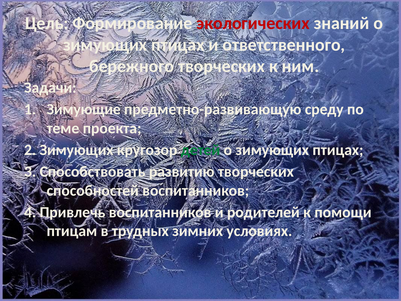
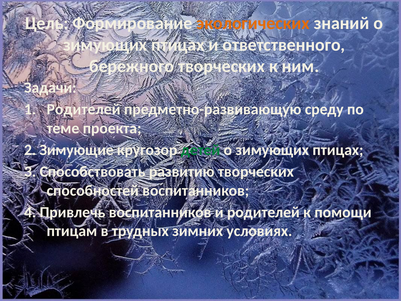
экологических colour: red -> orange (253, 23)
Зимующие: Зимующие -> Родителей (84, 109)
2 Зимующих: Зимующих -> Зимующие (77, 150)
